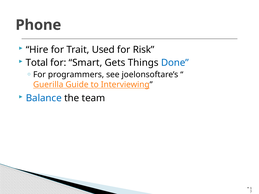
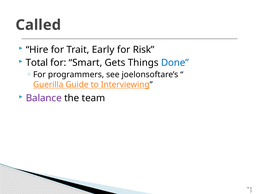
Phone: Phone -> Called (38, 25)
Used: Used -> Early (103, 50)
Balance colour: blue -> purple (44, 98)
